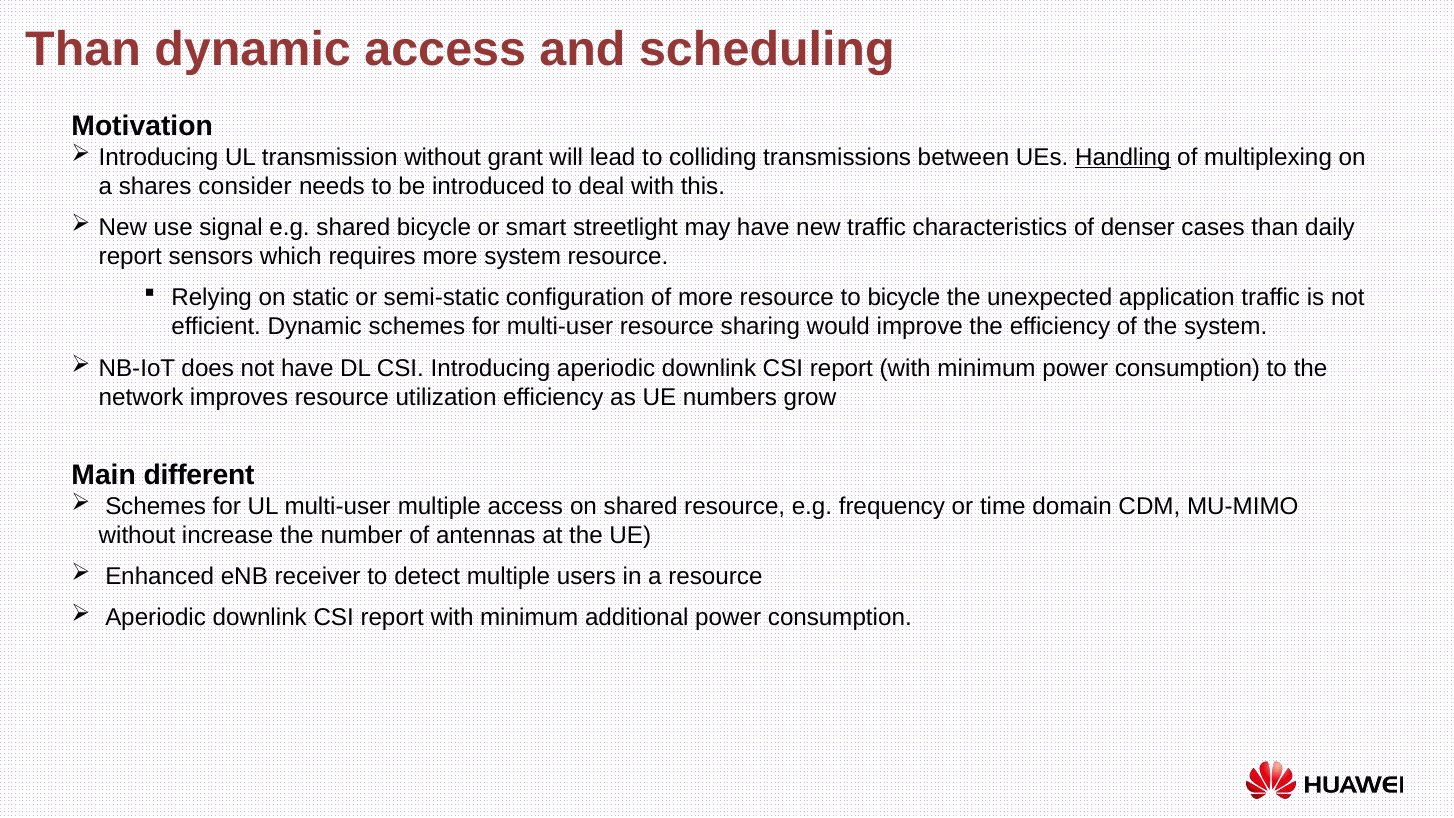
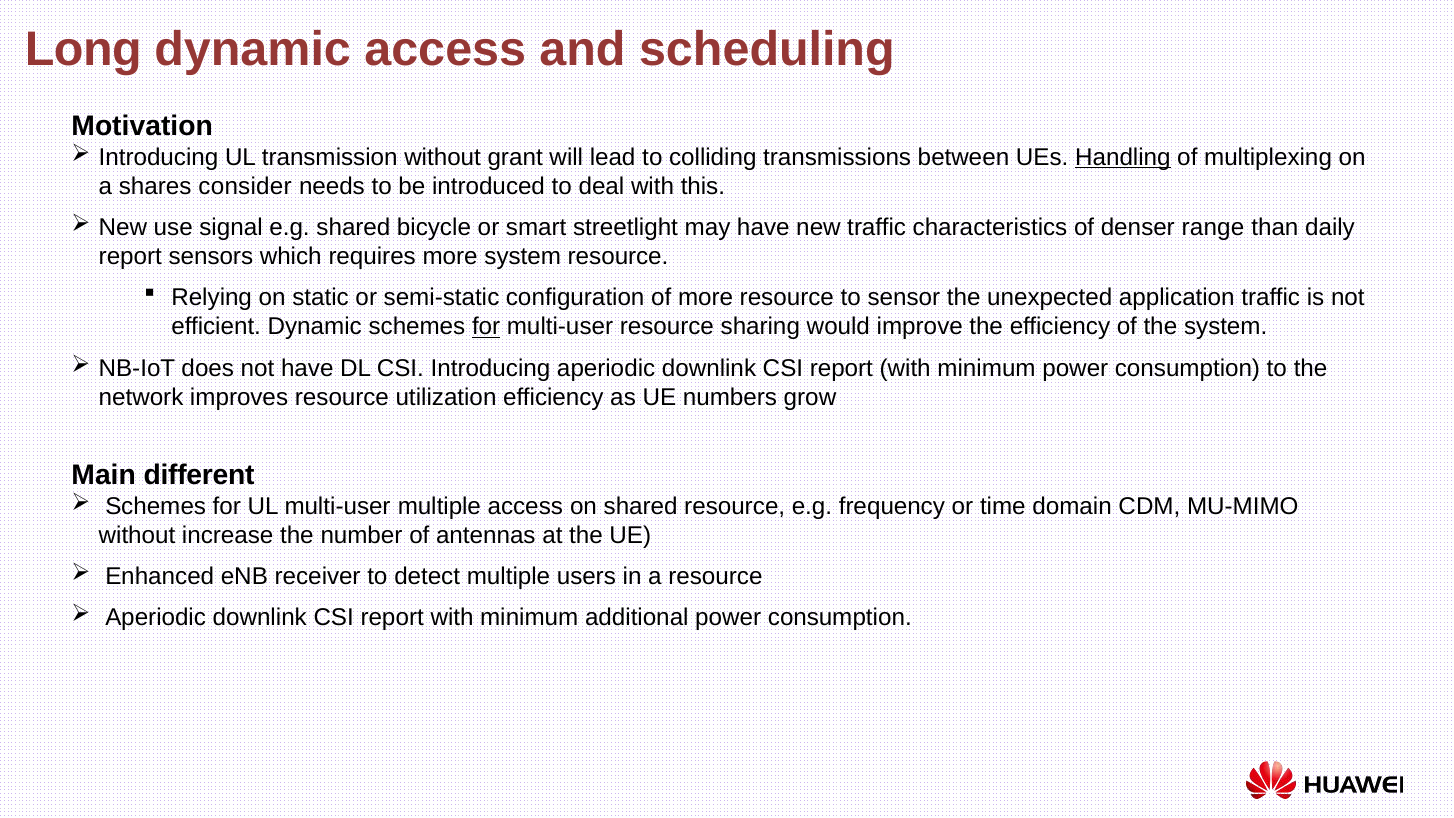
Than: Than -> Long (83, 50)
cases: cases -> range (1213, 228)
to bicycle: bicycle -> sensor (904, 298)
for underline: none -> present (486, 327)
